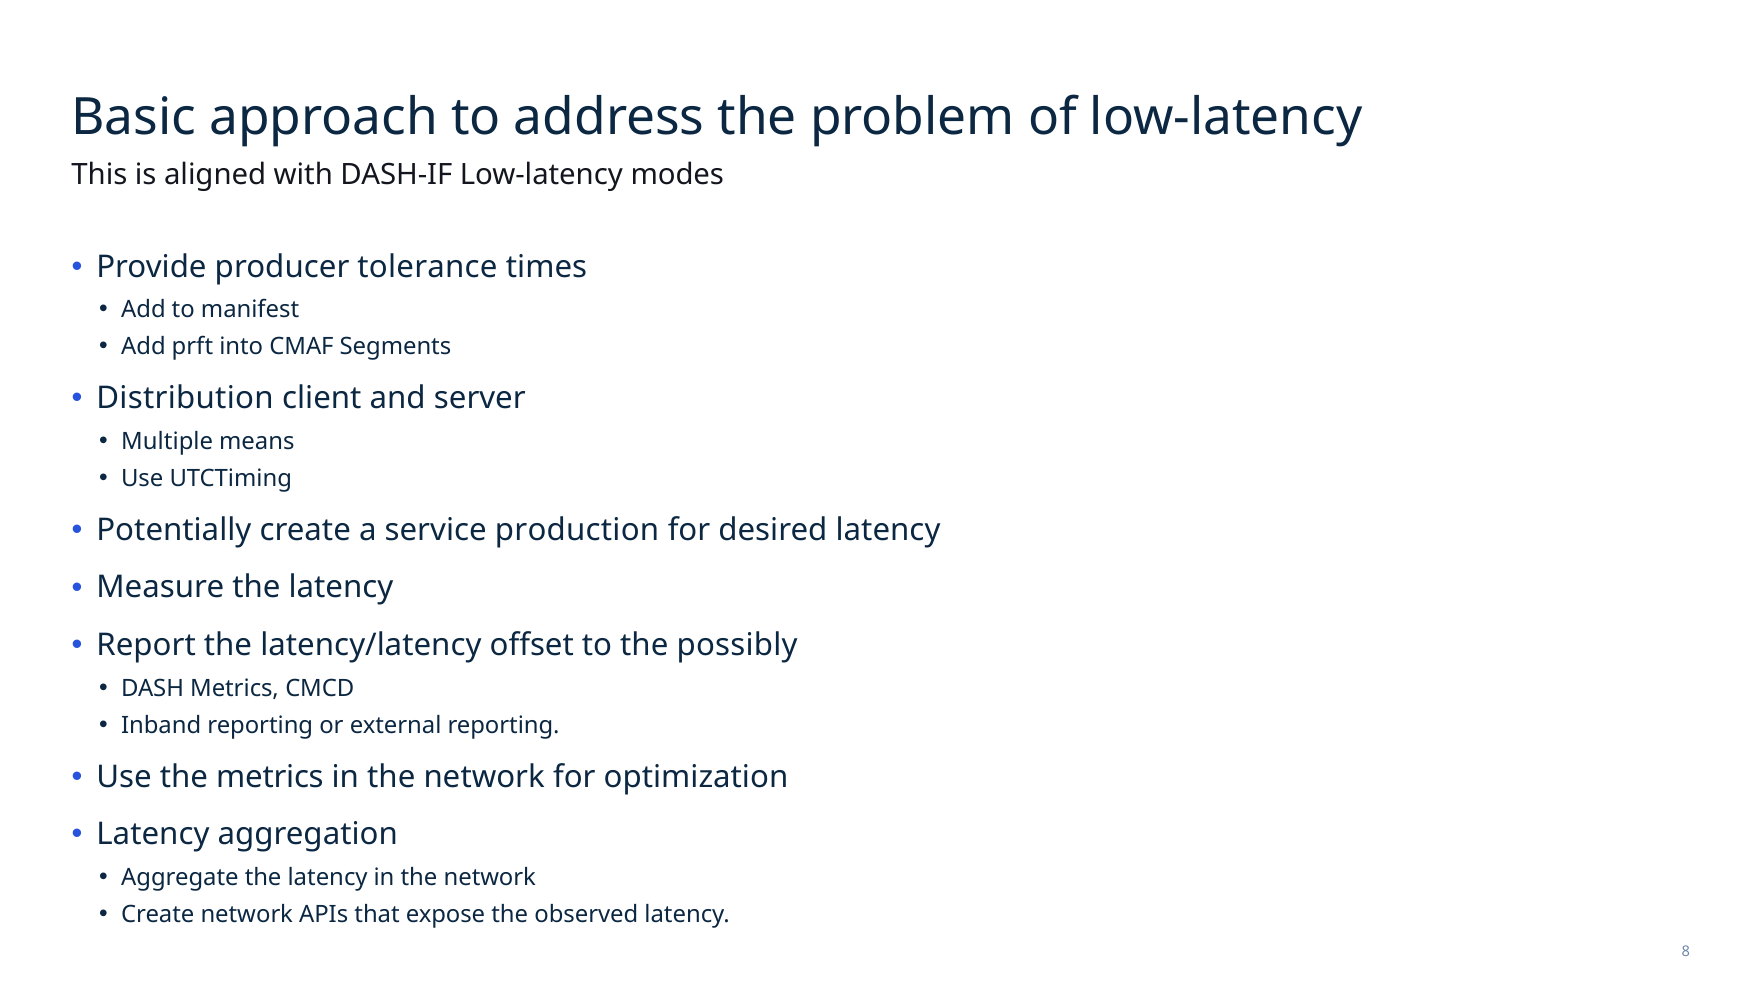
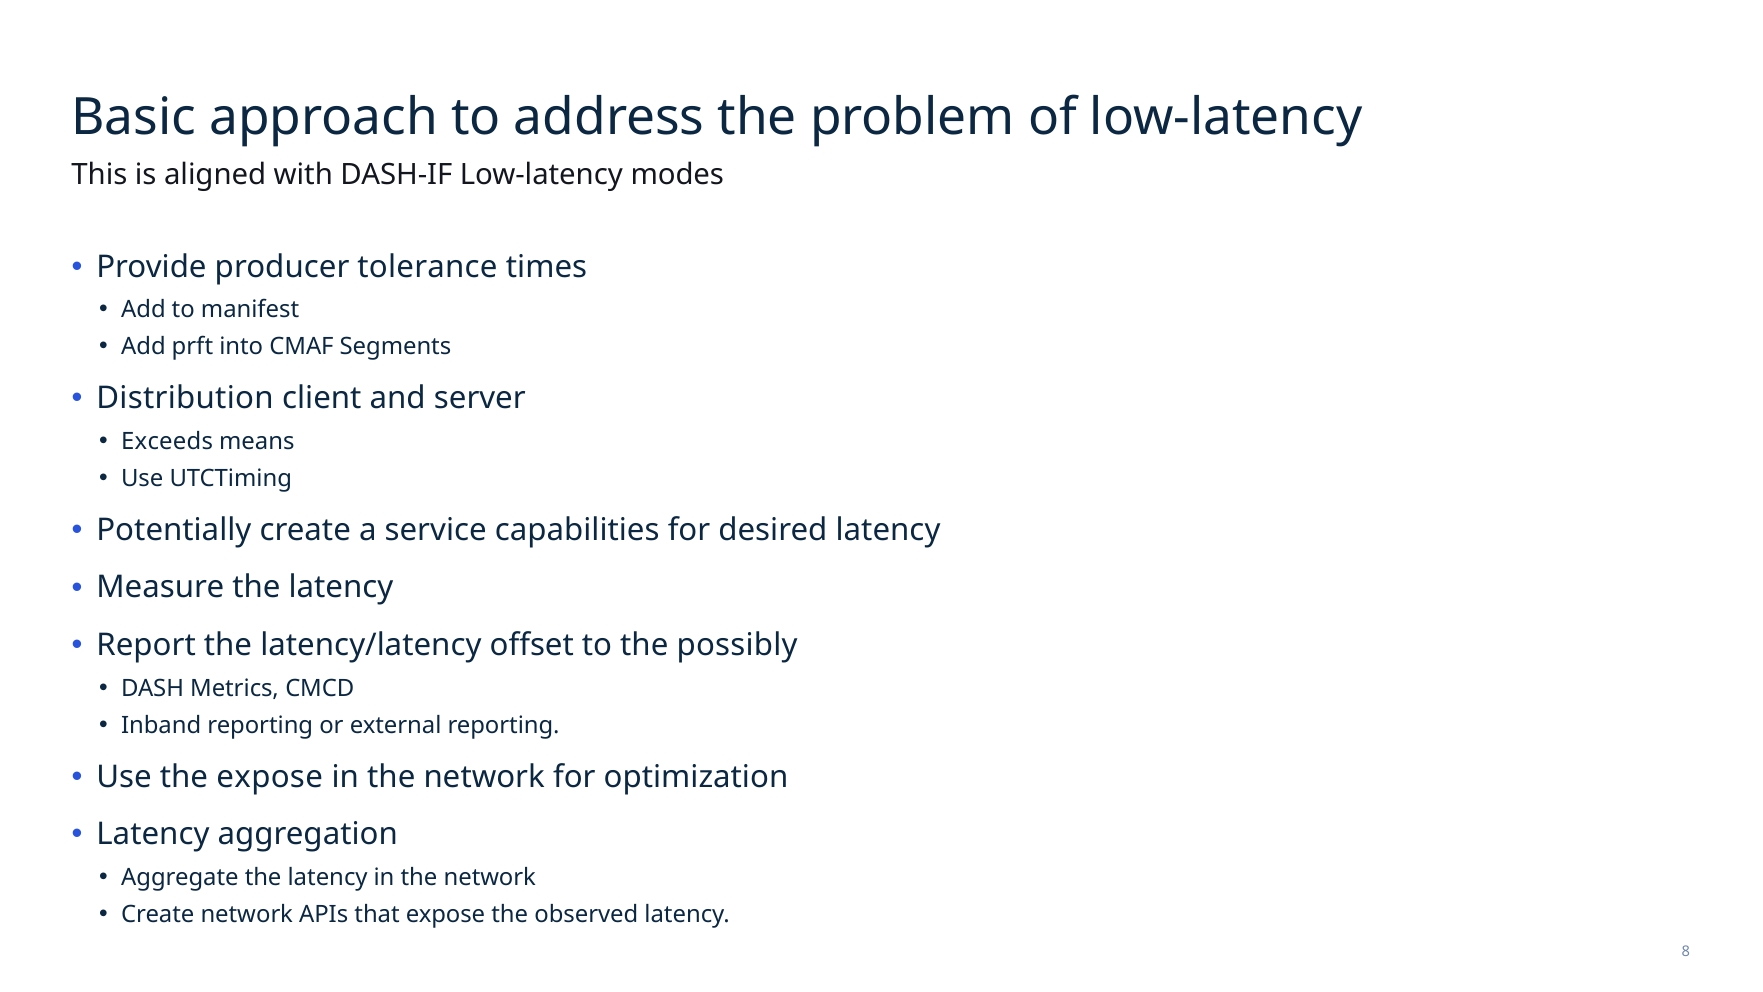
Multiple: Multiple -> Exceeds (167, 441)
production: production -> capabilities (577, 530)
the metrics: metrics -> expose (270, 777)
